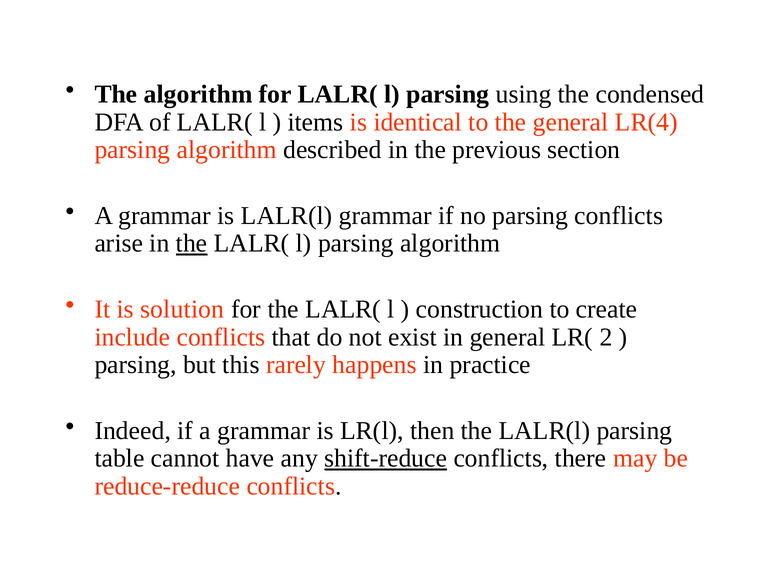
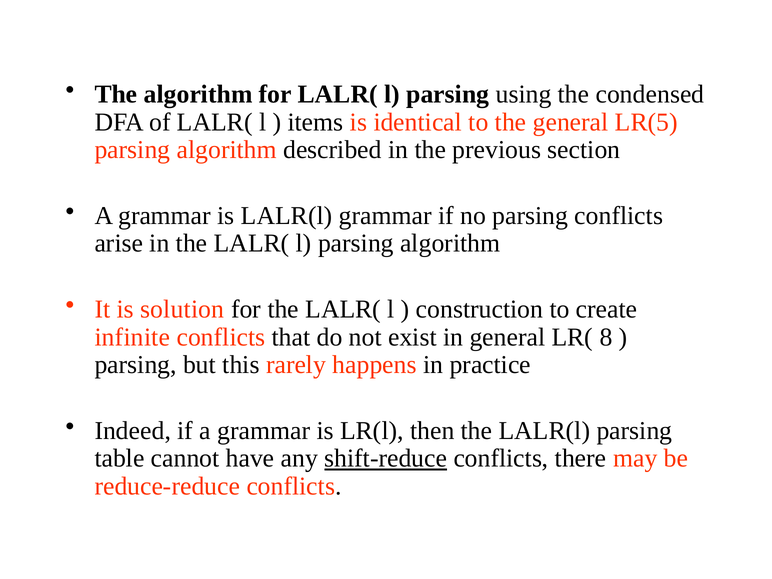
LR(4: LR(4 -> LR(5 (646, 122)
the underline: present -> none (192, 243)
include: include -> infinite (132, 337)
2: 2 -> 8 (606, 337)
